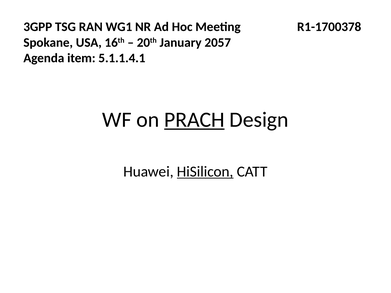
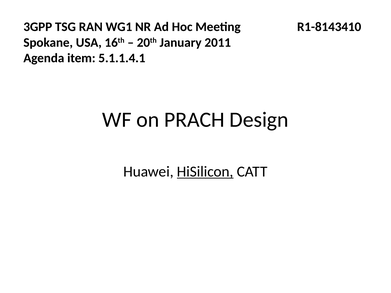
R1-1700378: R1-1700378 -> R1-8143410 (329, 27)
2057: 2057 -> 2011 (218, 43)
PRACH underline: present -> none (194, 120)
